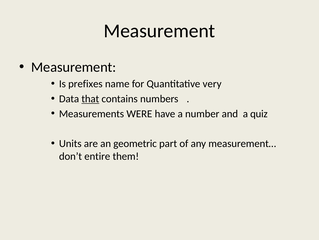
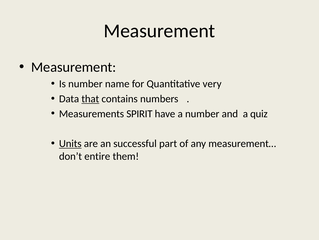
Is prefixes: prefixes -> number (85, 84)
WERE: WERE -> SPIRIT (139, 113)
Units underline: none -> present (70, 143)
geometric: geometric -> successful (135, 143)
